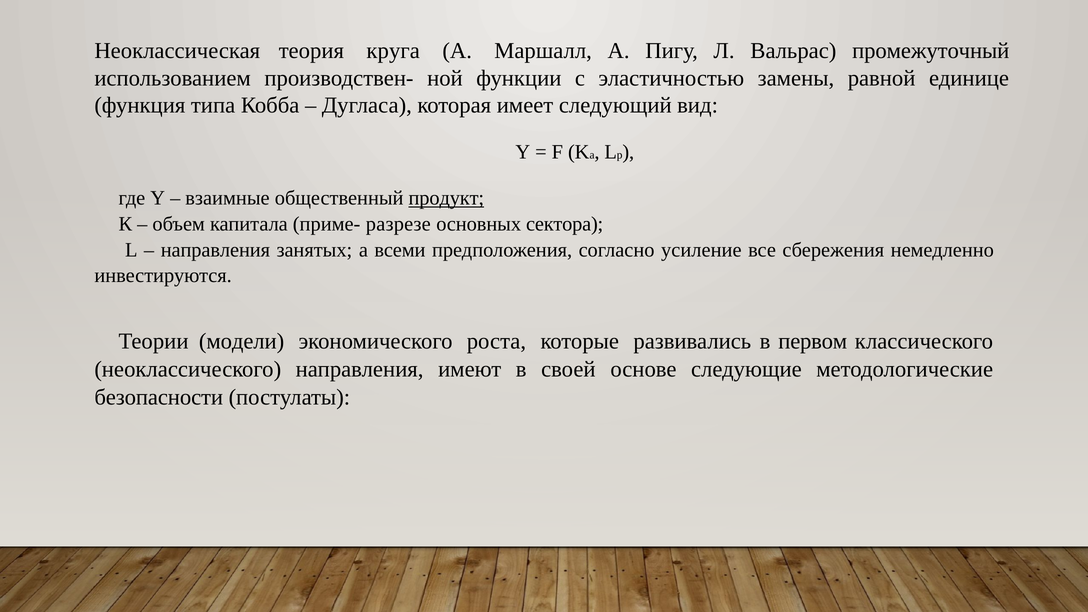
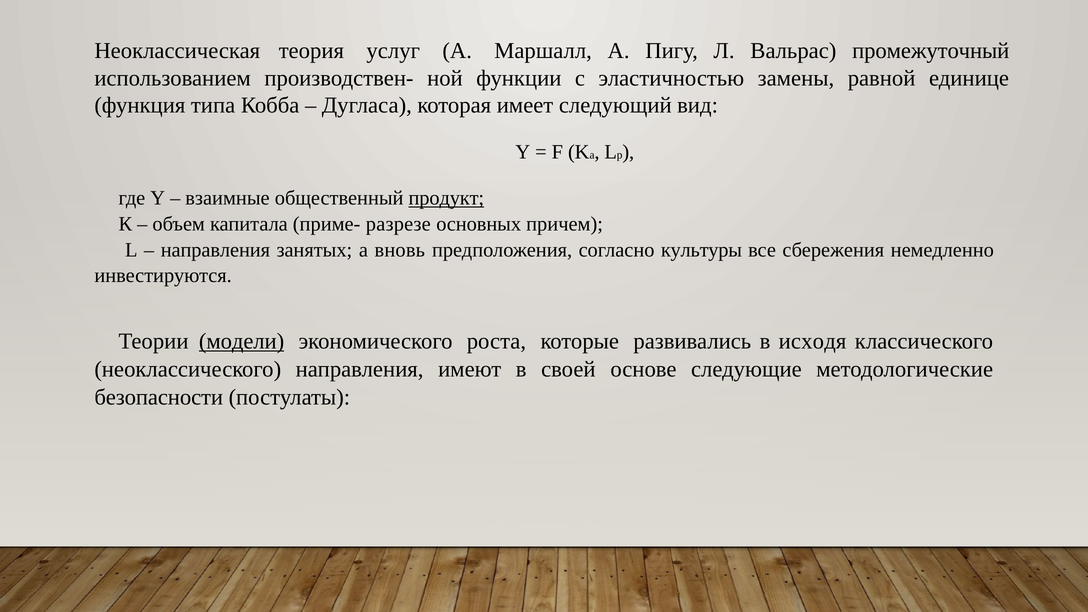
круга: круга -> услуг (393, 51)
сектора: сектора -> причем (565, 224)
всеми: всеми -> вновь (400, 250)
усиление: усиление -> культуры (701, 250)
модели underline: none -> present (242, 341)
первом: первом -> исходя (813, 341)
